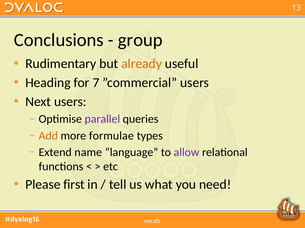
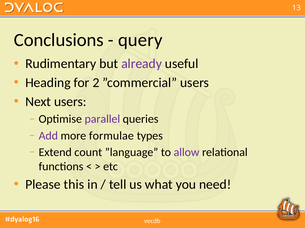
group: group -> query (140, 40)
already colour: orange -> purple (142, 64)
7: 7 -> 2 (96, 83)
Add colour: orange -> purple (48, 136)
name: name -> count (88, 153)
first: first -> this (74, 185)
